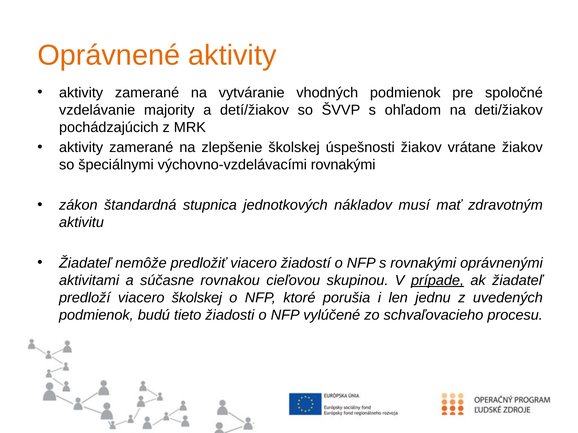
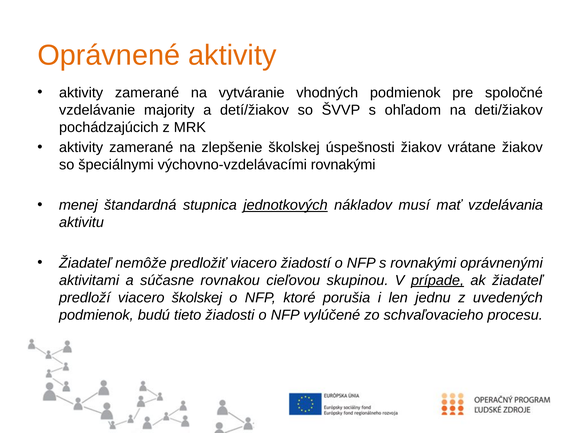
zákon: zákon -> menej (78, 205)
jednotkových underline: none -> present (286, 205)
zdravotným: zdravotným -> vzdelávania (506, 205)
